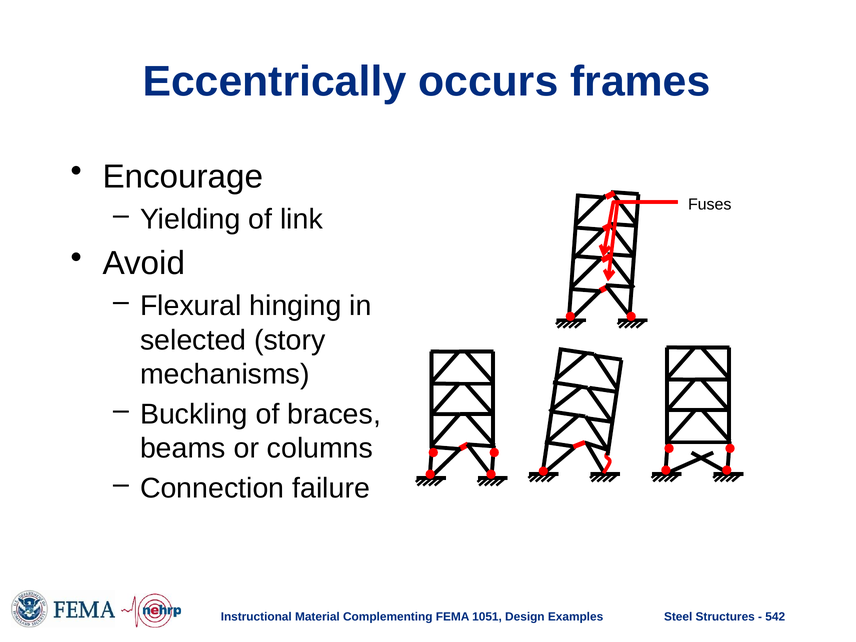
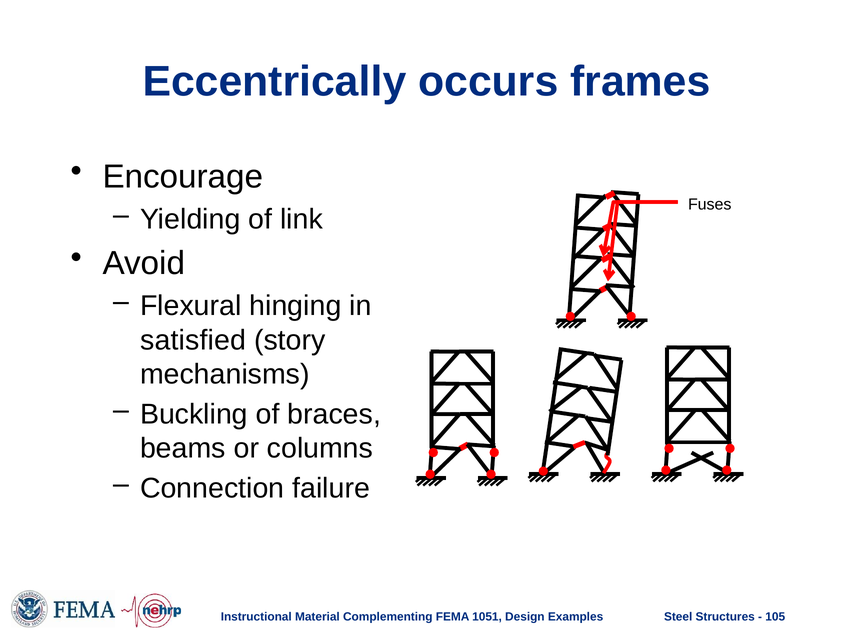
selected: selected -> satisfied (193, 340)
542: 542 -> 105 (775, 617)
